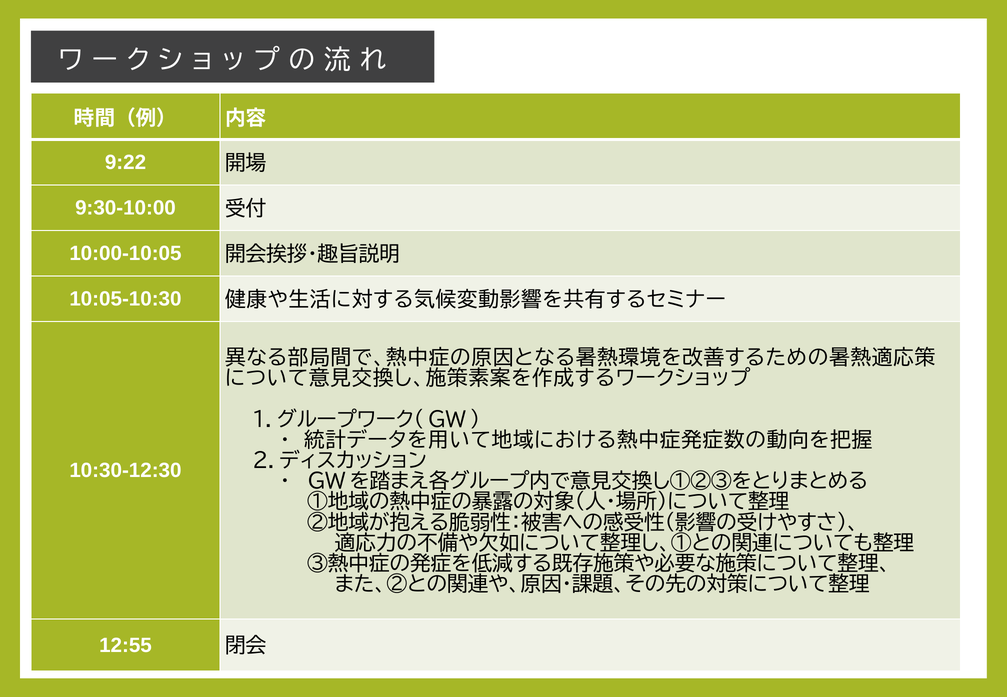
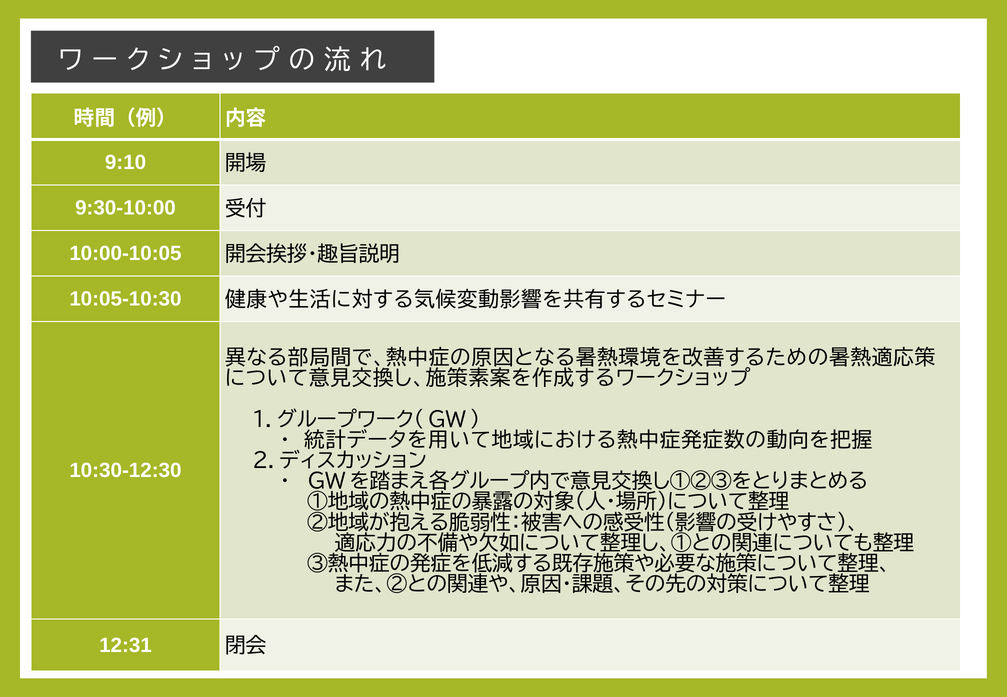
9:22: 9:22 -> 9:10 (126, 163)
12:55: 12:55 -> 12:31 (126, 645)
